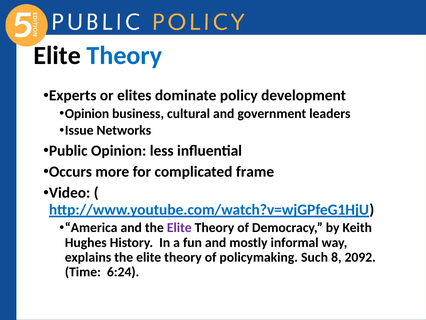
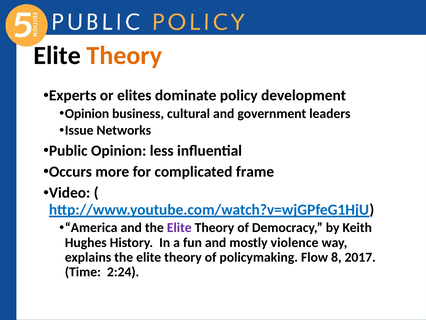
Theory colour: blue -> orange (124, 56)
informal: informal -> violence (295, 242)
Such: Such -> Flow (315, 257)
2092: 2092 -> 2017 (360, 257)
6:24: 6:24 -> 2:24 (123, 272)
